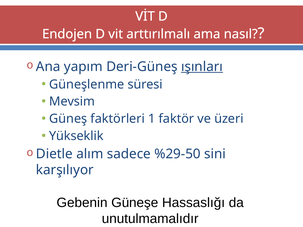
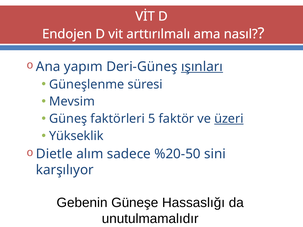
1: 1 -> 5 (152, 119)
üzeri underline: none -> present (229, 119)
%29-50: %29-50 -> %20-50 (178, 154)
